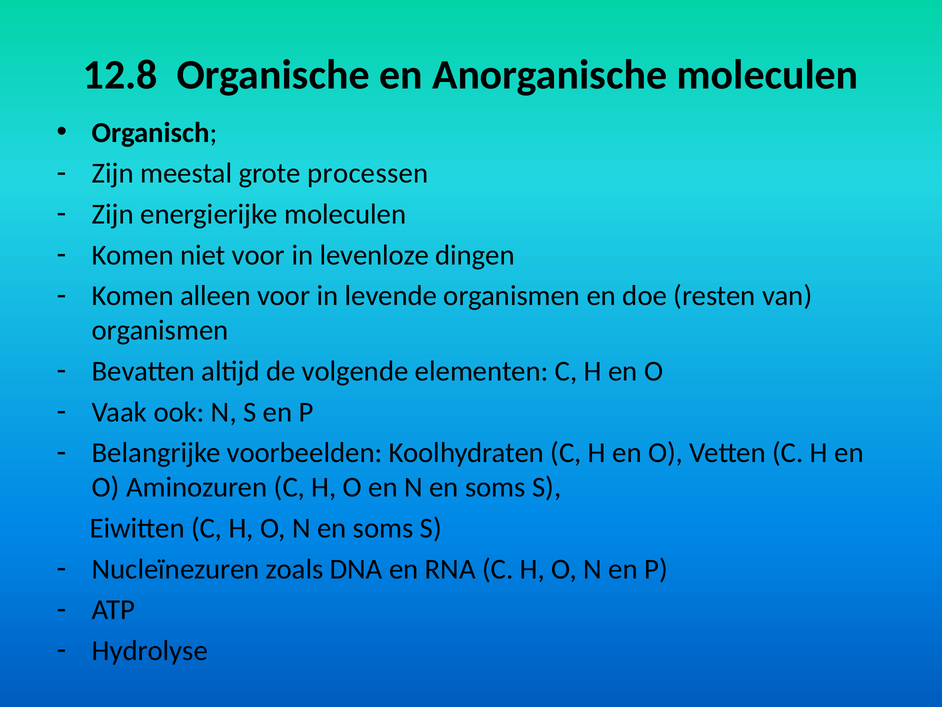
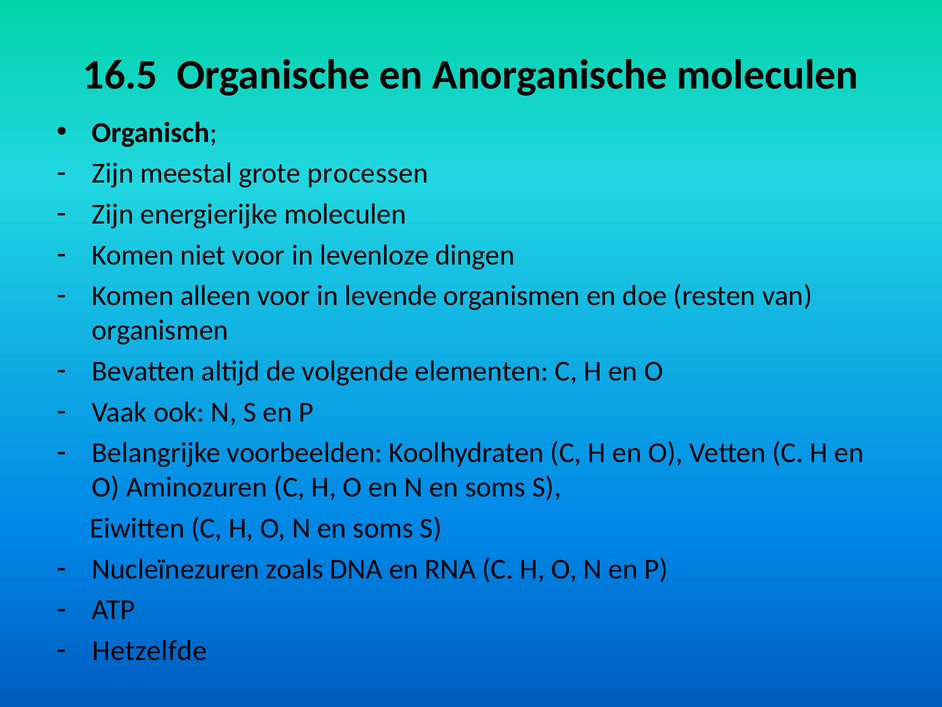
12.8: 12.8 -> 16.5 (120, 75)
Hydrolyse: Hydrolyse -> Hetzelfde (150, 650)
